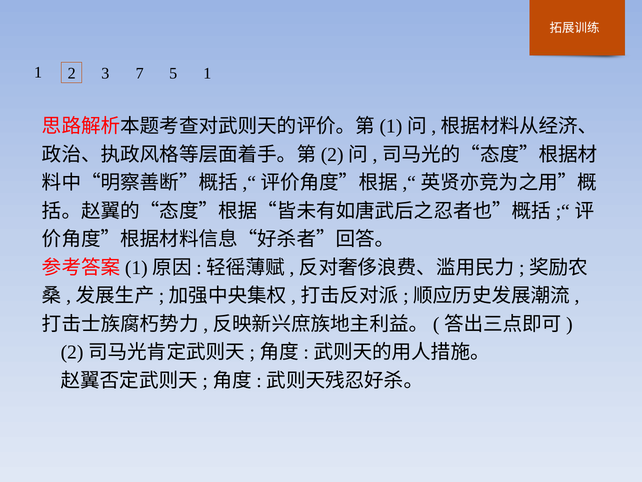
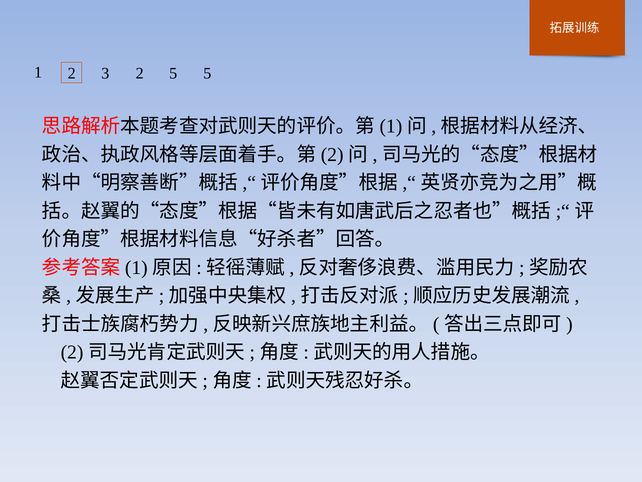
3 7: 7 -> 2 (140, 74)
5 1: 1 -> 5 (207, 74)
